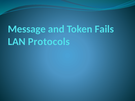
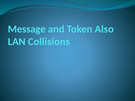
Fails: Fails -> Also (104, 29)
Protocols: Protocols -> Collisions (49, 42)
